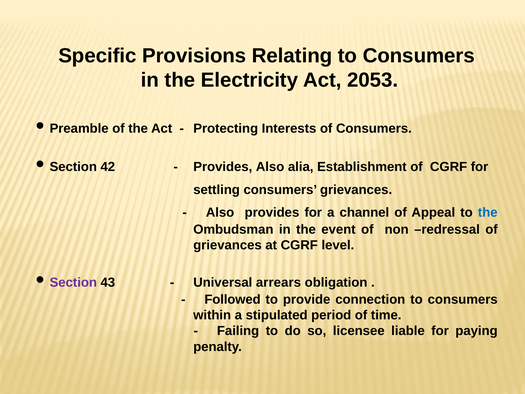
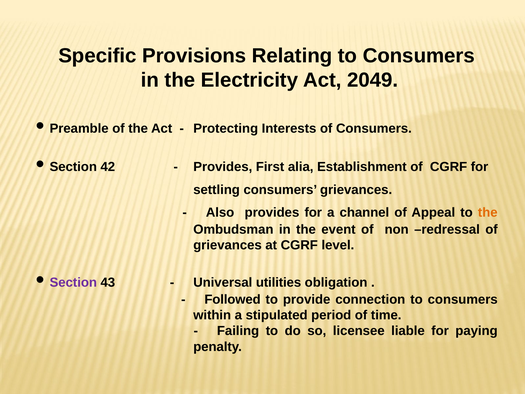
2053: 2053 -> 2049 (373, 80)
Provides Also: Also -> First (270, 167)
the colour: blue -> orange (488, 212)
arrears: arrears -> utilities (279, 282)
